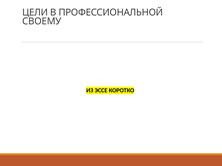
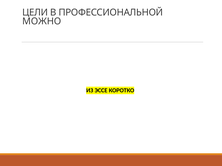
СВОЕМУ: СВОЕМУ -> МОЖНО (42, 21)
